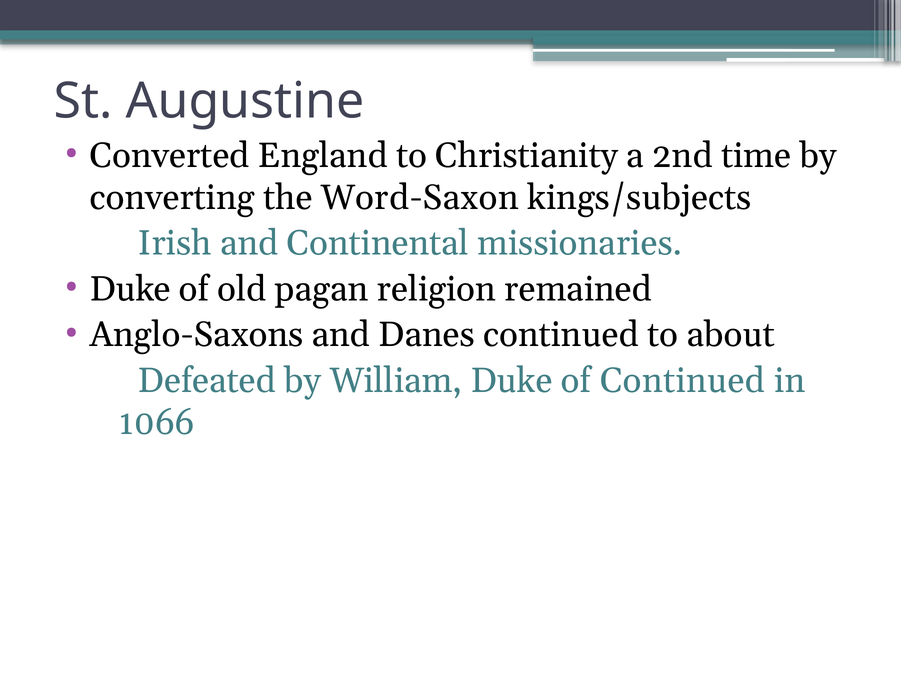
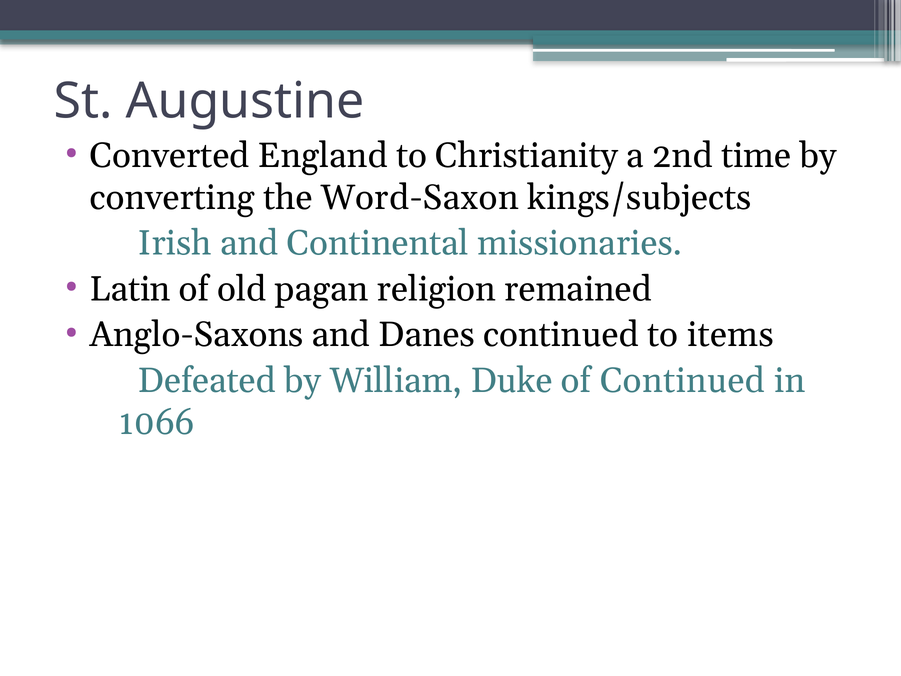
Duke: Duke -> Latin (130, 289)
about: about -> items (730, 335)
